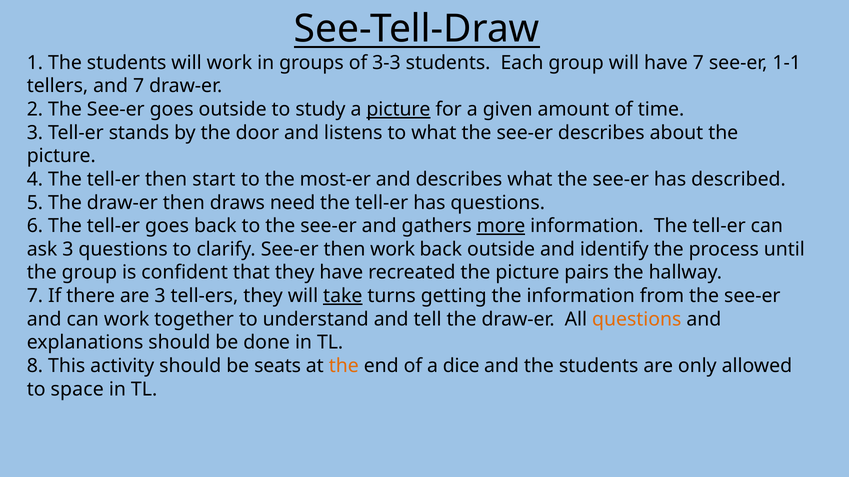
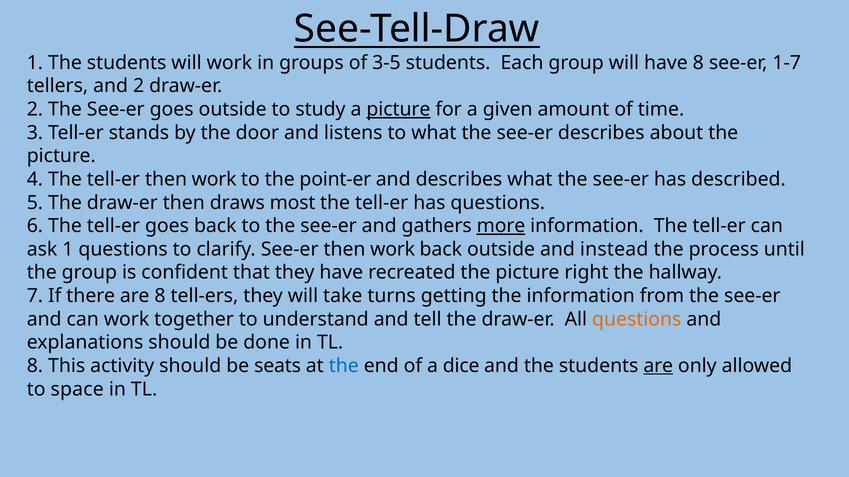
3-3: 3-3 -> 3-5 (386, 63)
have 7: 7 -> 8 (698, 63)
1-1: 1-1 -> 1-7 (787, 63)
and 7: 7 -> 2 (139, 86)
tell-er then start: start -> work (214, 180)
most-er: most-er -> point-er (335, 180)
need: need -> most (293, 203)
ask 3: 3 -> 1 (68, 250)
identify: identify -> instead (614, 250)
pairs: pairs -> right (586, 273)
are 3: 3 -> 8 (160, 296)
take underline: present -> none (343, 296)
the colour: orange -> blue (344, 366)
are underline: none -> present (658, 366)
